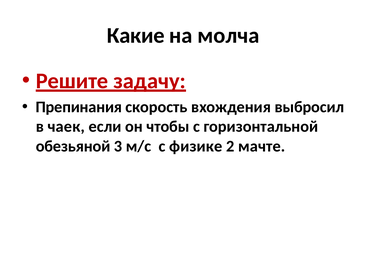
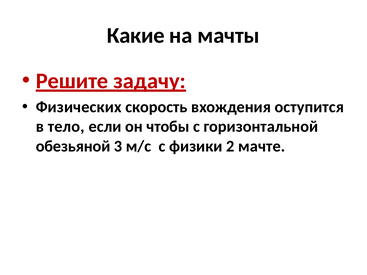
молча: молча -> мачты (228, 36)
Препинания: Препинания -> Физических (79, 107)
выбросил: выбросил -> оступится (309, 107)
чаек: чаек -> тело (66, 127)
физике: физике -> физики (196, 146)
